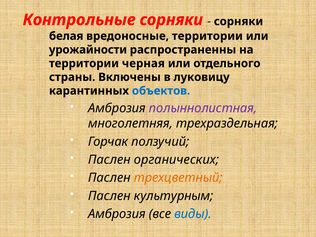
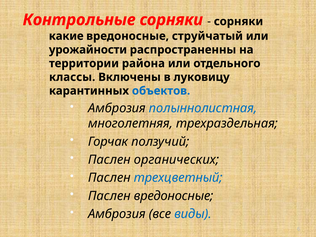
белая: белая -> какие (66, 36)
вредоносные территории: территории -> струйчатый (207, 36)
черная: черная -> района (143, 63)
страны: страны -> классы (72, 77)
полыннолистная colour: purple -> blue (203, 108)
трехцветный colour: orange -> blue (178, 178)
Паслен культурным: культурным -> вредоносные (174, 196)
